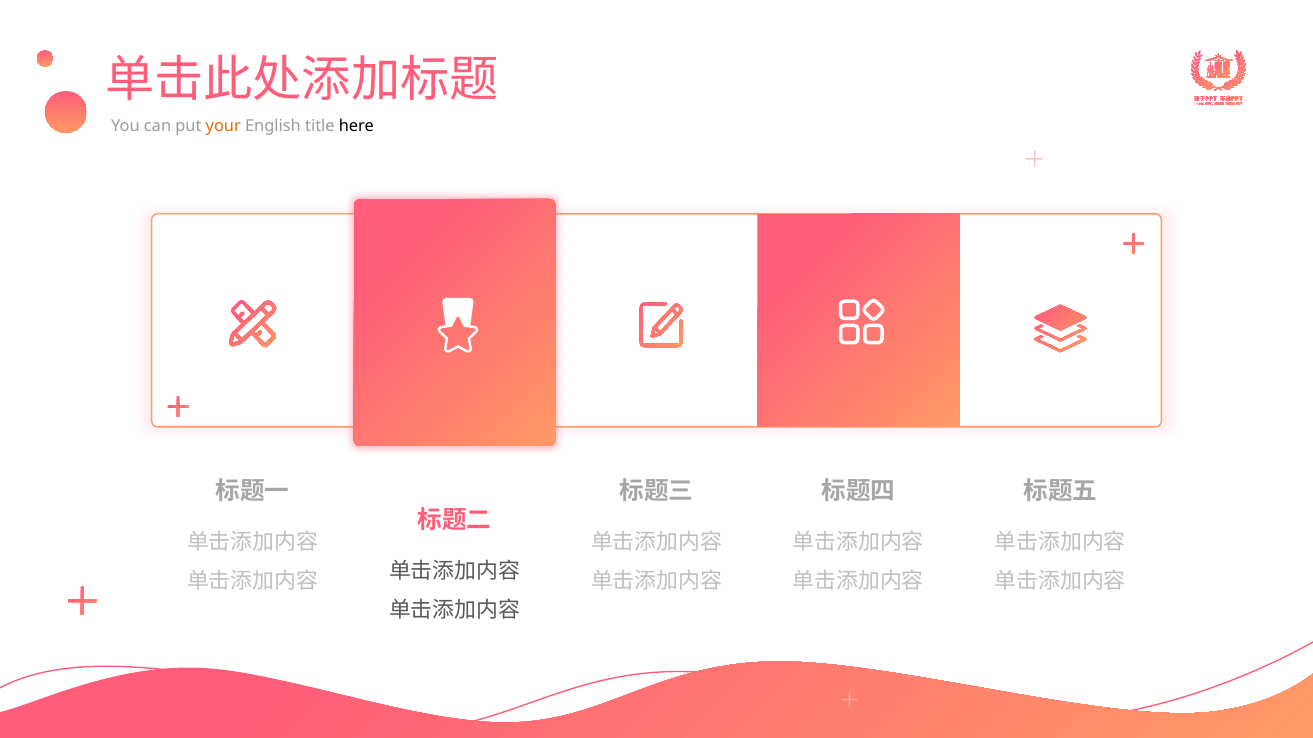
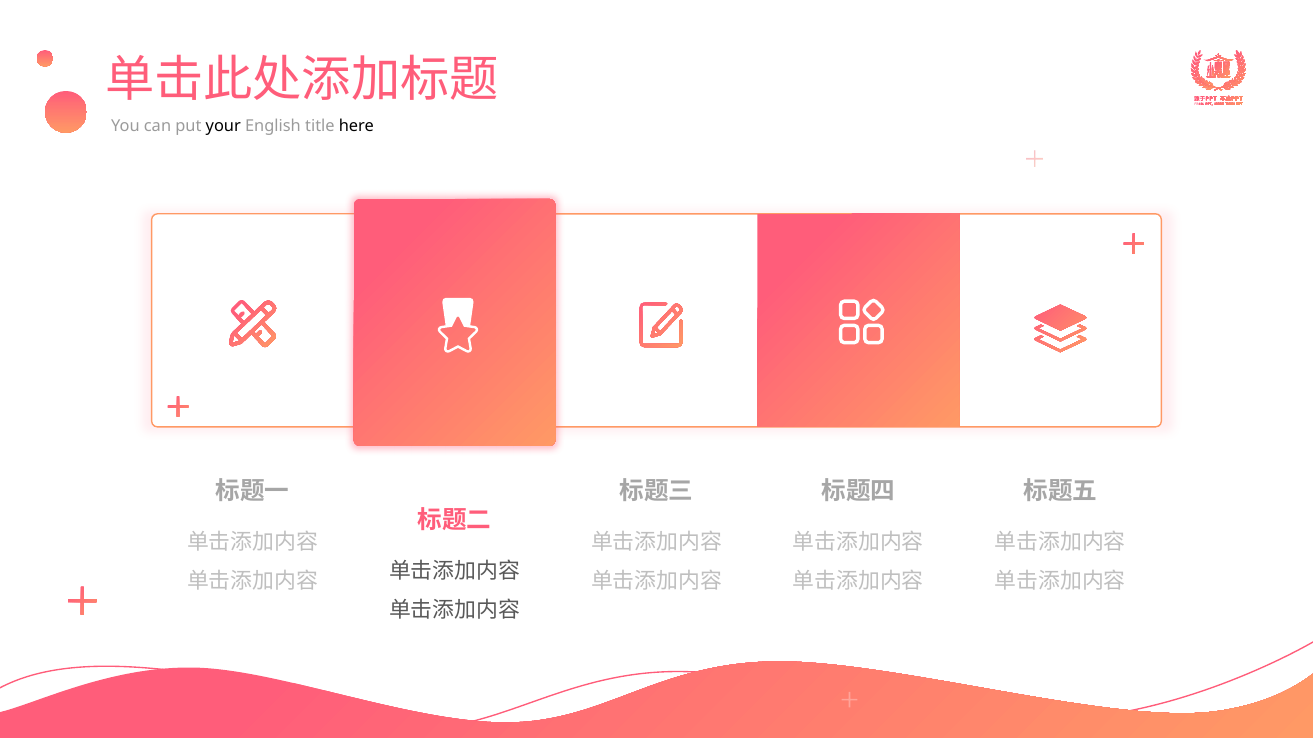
your colour: orange -> black (223, 126)
